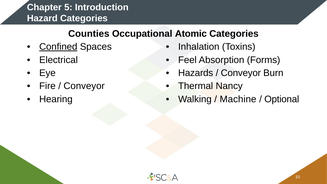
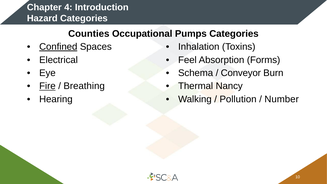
5: 5 -> 4 (68, 7)
Atomic: Atomic -> Pumps (191, 34)
Hazards: Hazards -> Schema (196, 73)
Fire underline: none -> present (47, 86)
Conveyor: Conveyor -> Breathing (84, 86)
Machine: Machine -> Pollution (238, 99)
Optional: Optional -> Number (282, 99)
